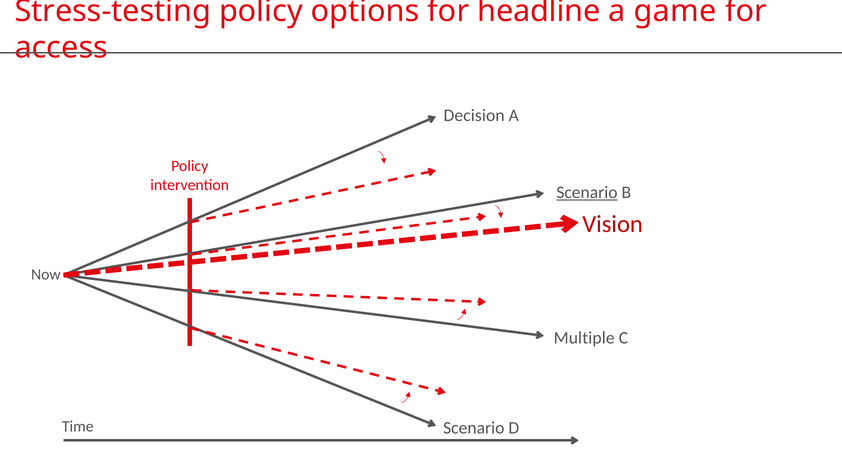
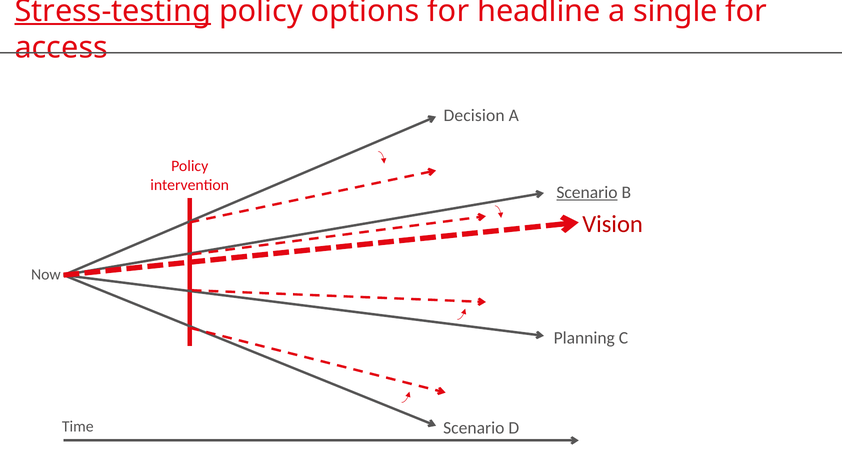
Stress-testing underline: none -> present (113, 11)
game: game -> single (675, 11)
Multiple: Multiple -> Planning (584, 338)
